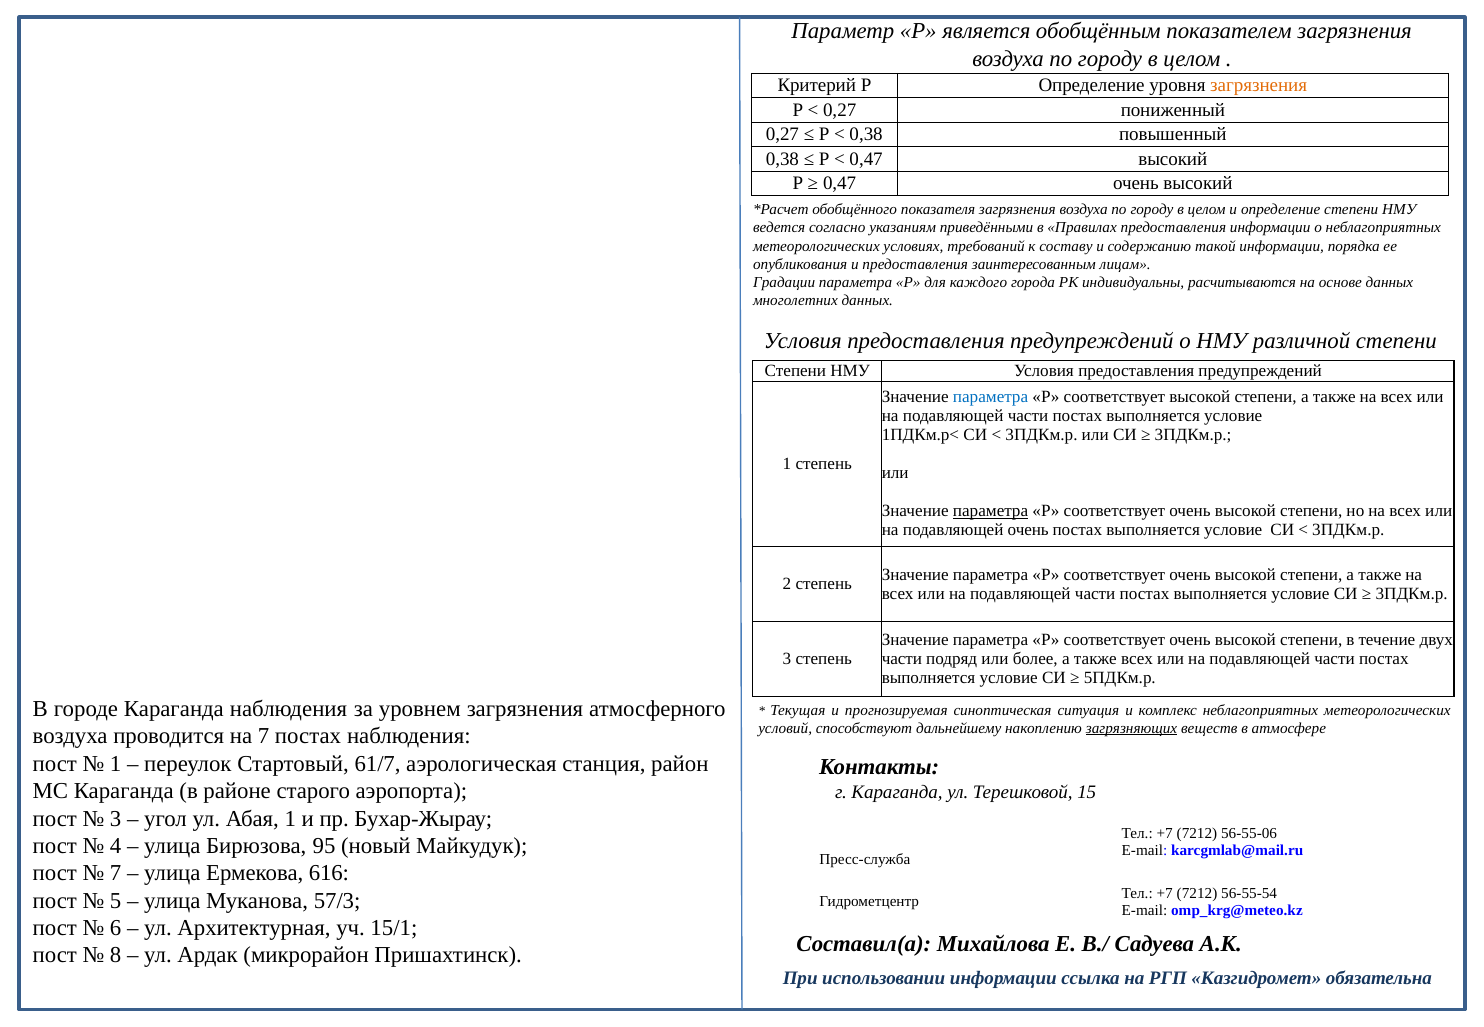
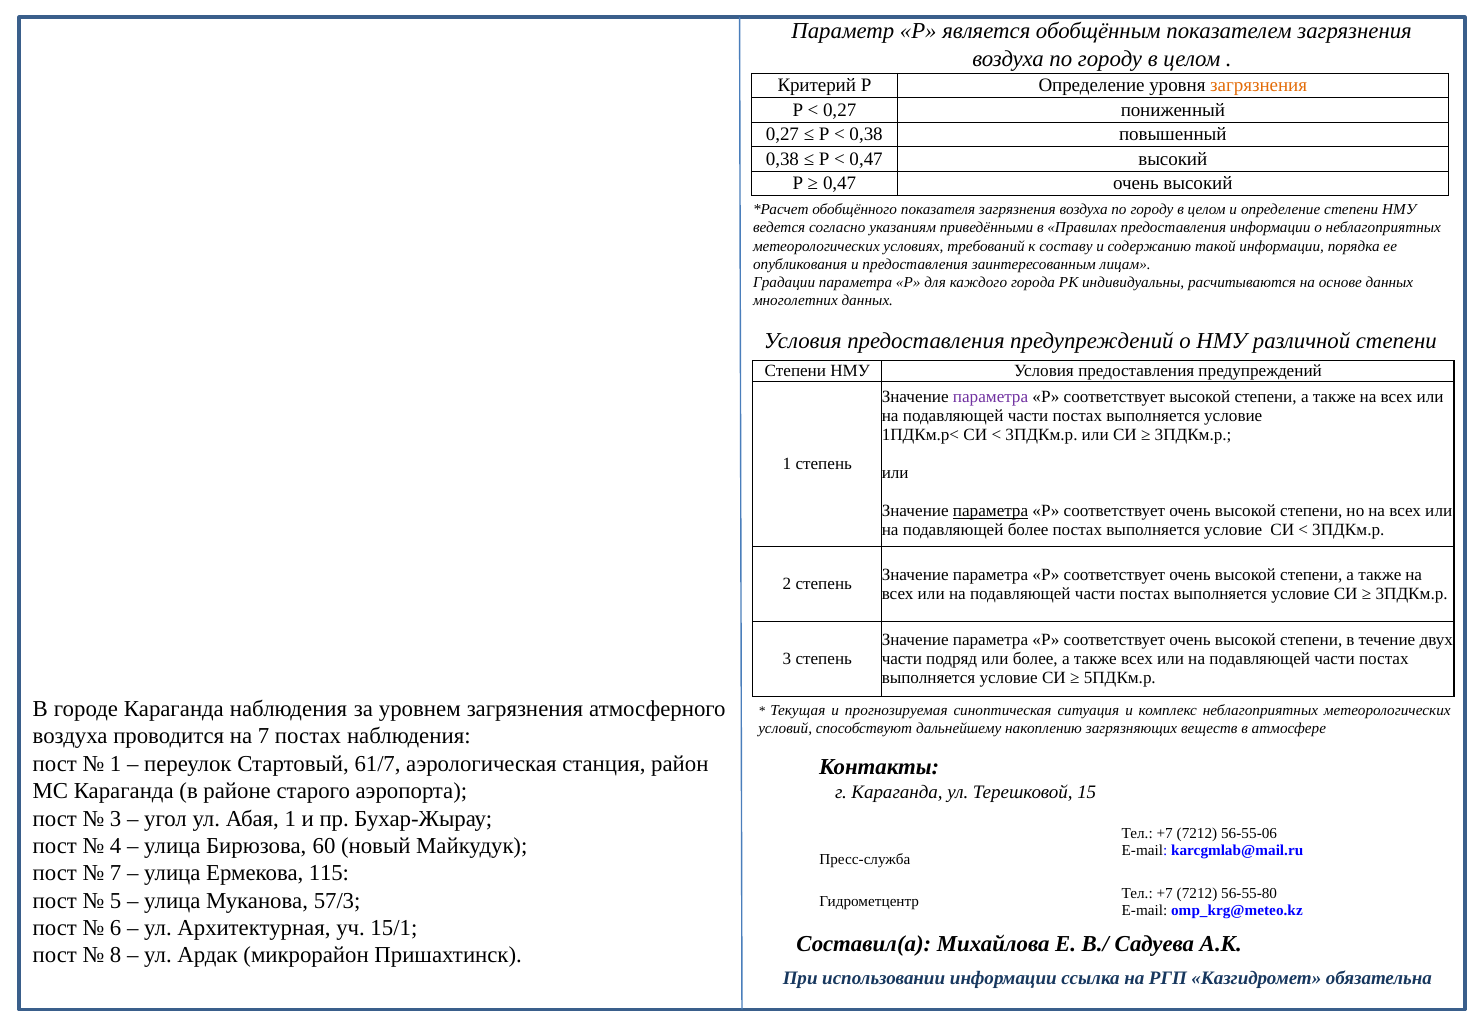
параметра colour: blue -> purple (991, 397)
подавляющей очень: очень -> более (1028, 530)
загрязняющих underline: present -> none (1131, 729)
95: 95 -> 60 (324, 846)
616: 616 -> 115 (329, 874)
56-55-54: 56-55-54 -> 56-55-80 (1249, 894)
